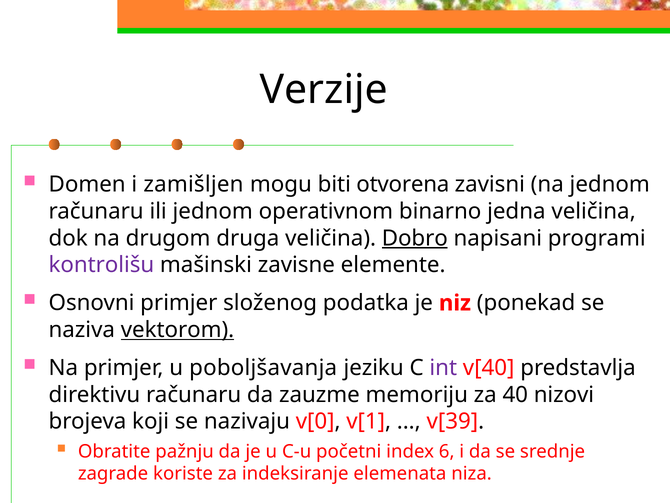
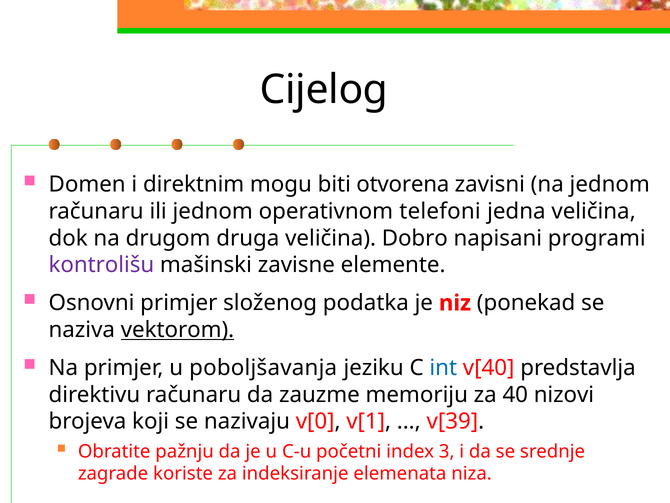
Verzije: Verzije -> Cijelog (324, 89)
zamišljen: zamišljen -> direktnim (194, 184)
binarno: binarno -> telefoni (440, 211)
Dobro underline: present -> none (415, 238)
int colour: purple -> blue (443, 368)
6: 6 -> 3 (447, 451)
